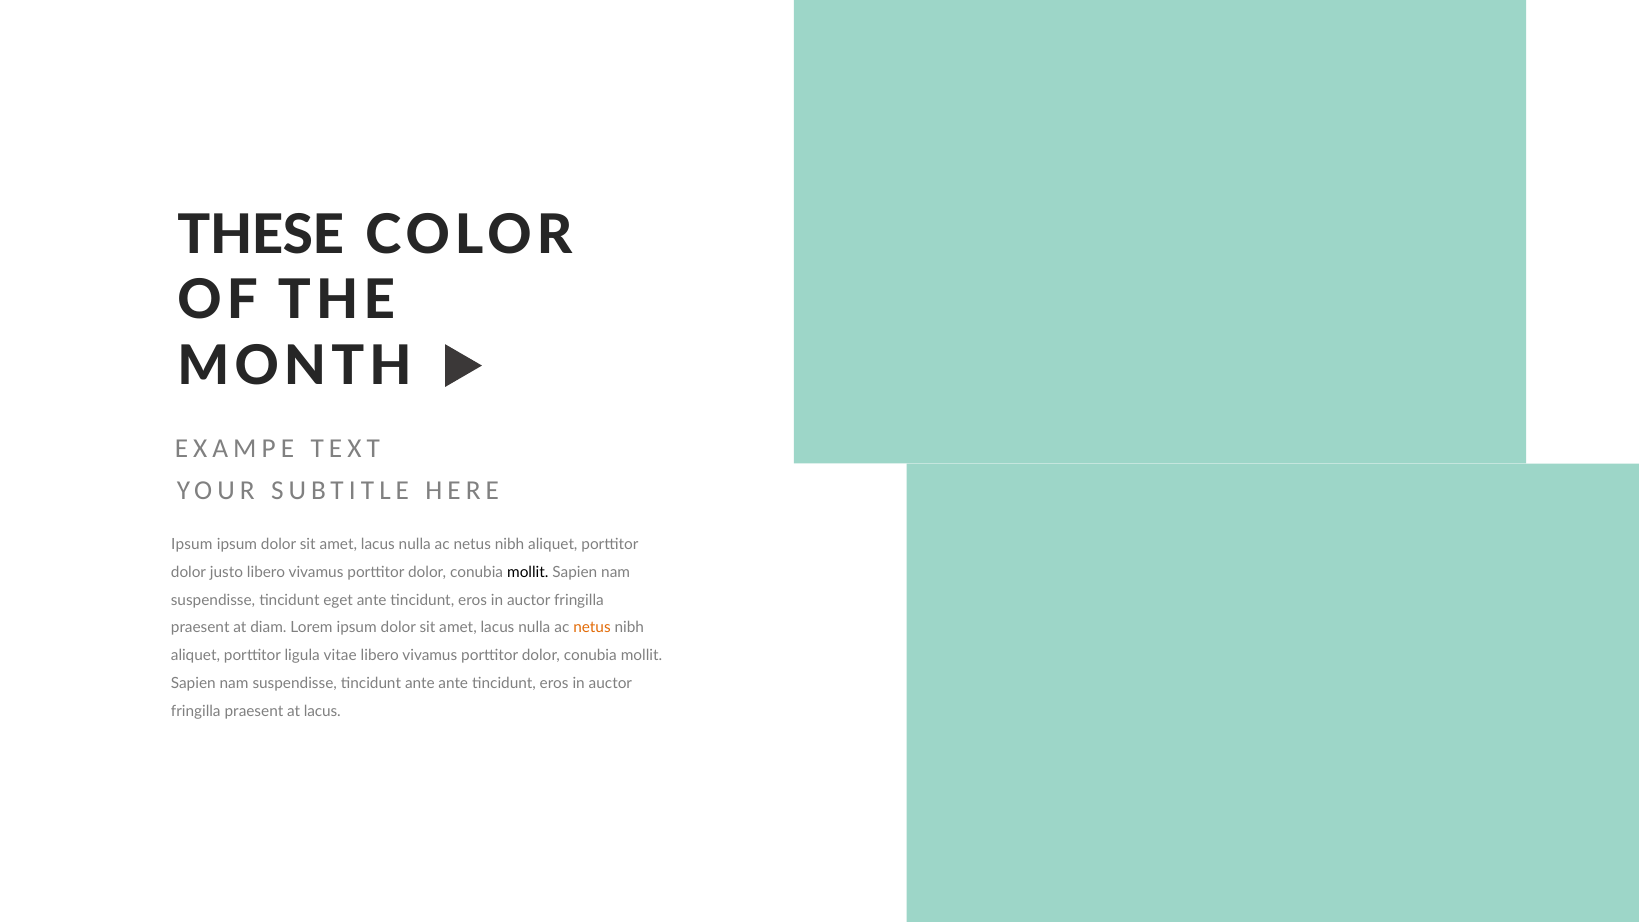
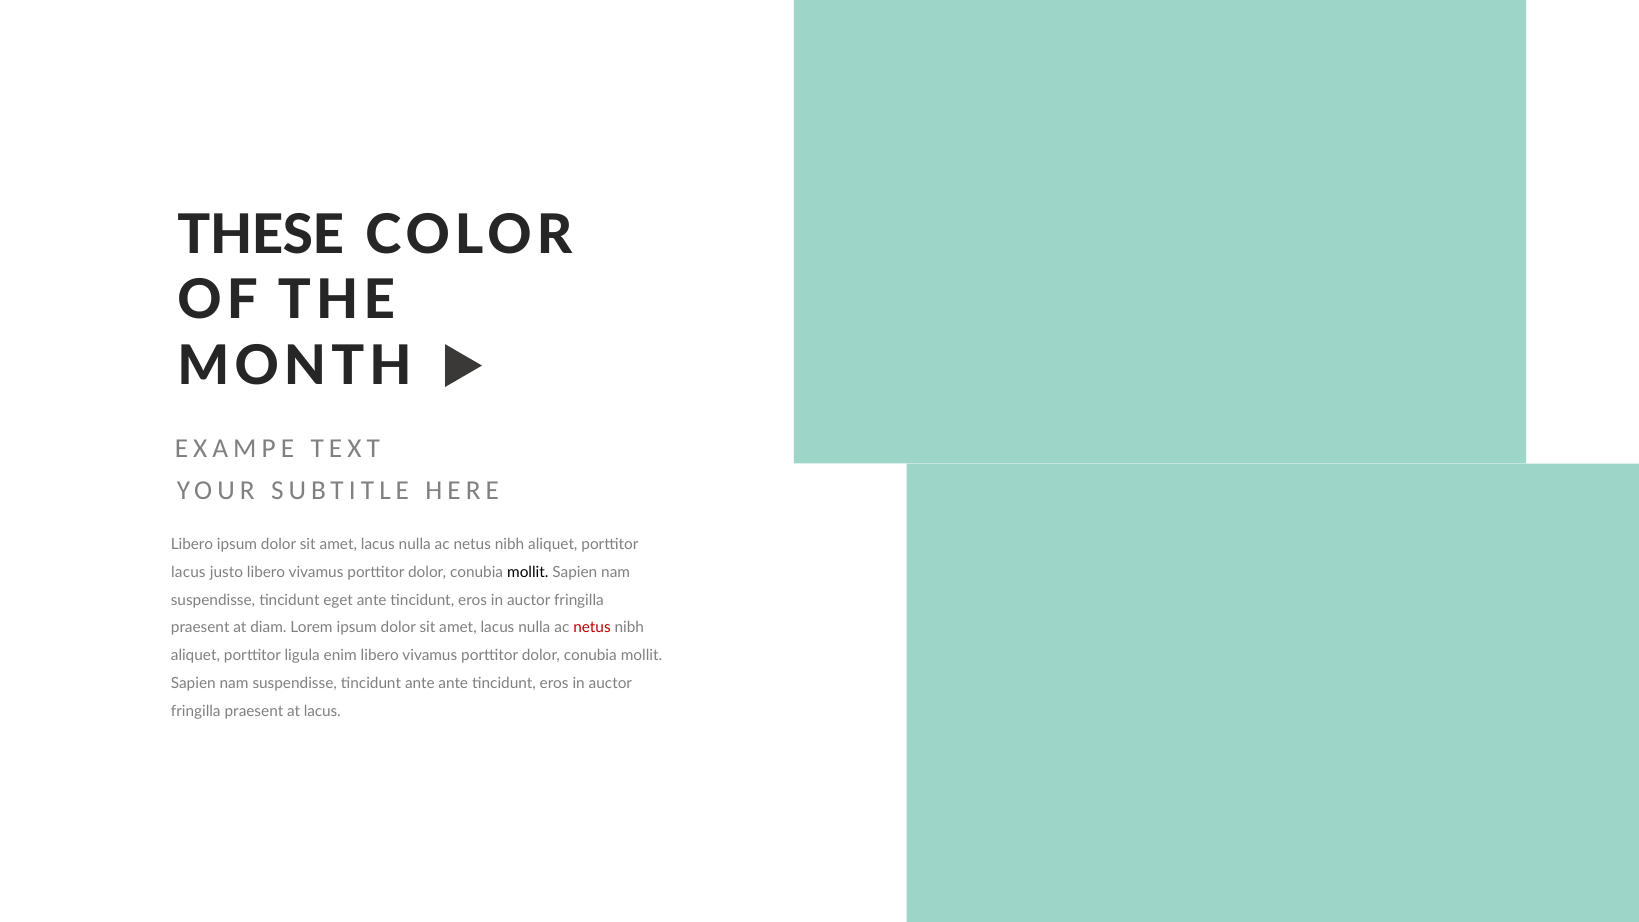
Ipsum: Ipsum -> Libero (192, 544)
dolor: dolor -> lacus (188, 572)
netus colour: orange -> red (592, 628)
vitae: vitae -> enim (340, 655)
